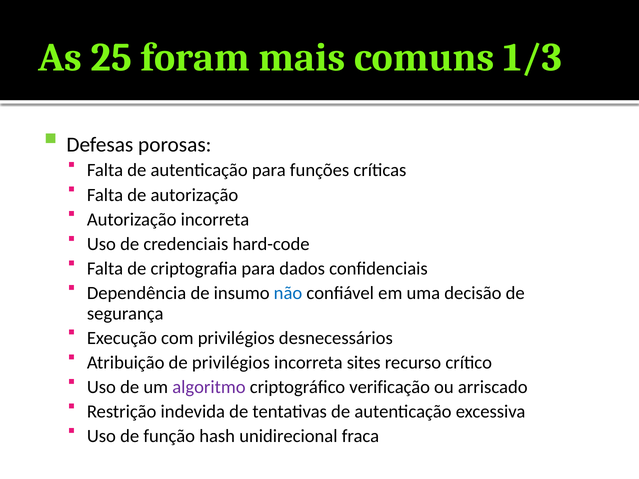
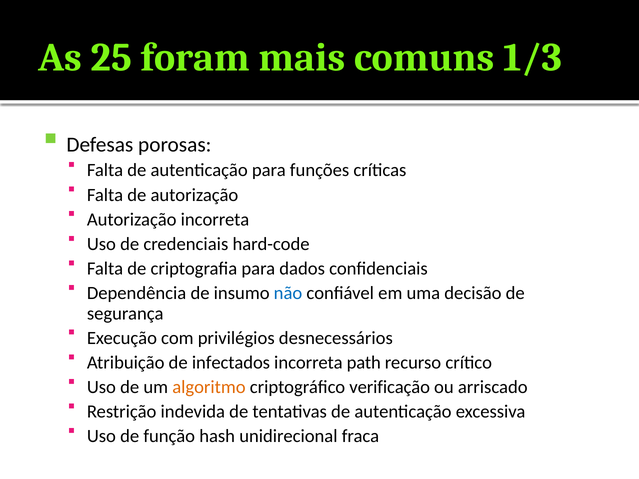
de privilégios: privilégios -> infectados (231, 363)
sites: sites -> path (364, 363)
algoritmo colour: purple -> orange (209, 387)
